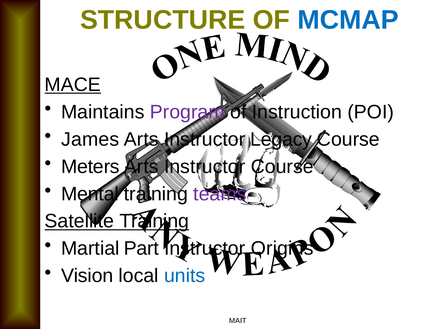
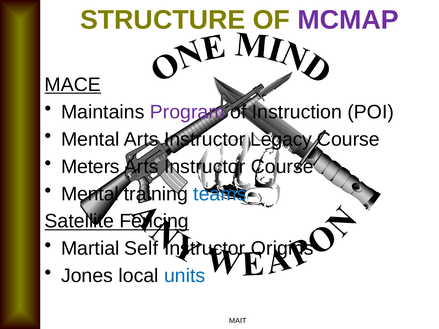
MCMAP colour: blue -> purple (348, 20)
James: James -> Mental (90, 139)
teams colour: purple -> blue (220, 194)
Satellite Training: Training -> Fencing (154, 221)
Part: Part -> Self (141, 249)
Vision: Vision -> Jones (87, 276)
